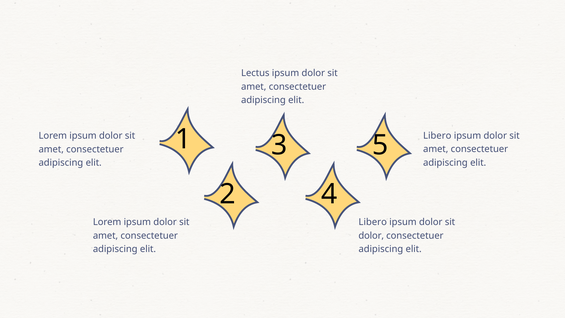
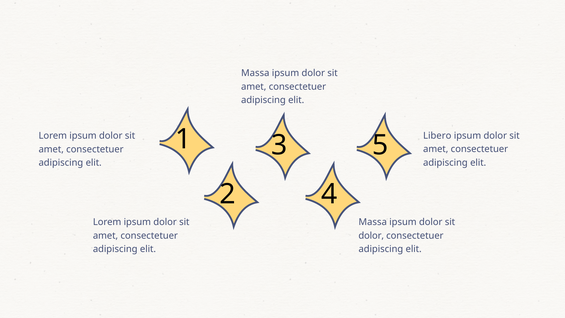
Lectus: Lectus -> Massa (255, 73)
Libero: Libero -> Massa (373, 222)
